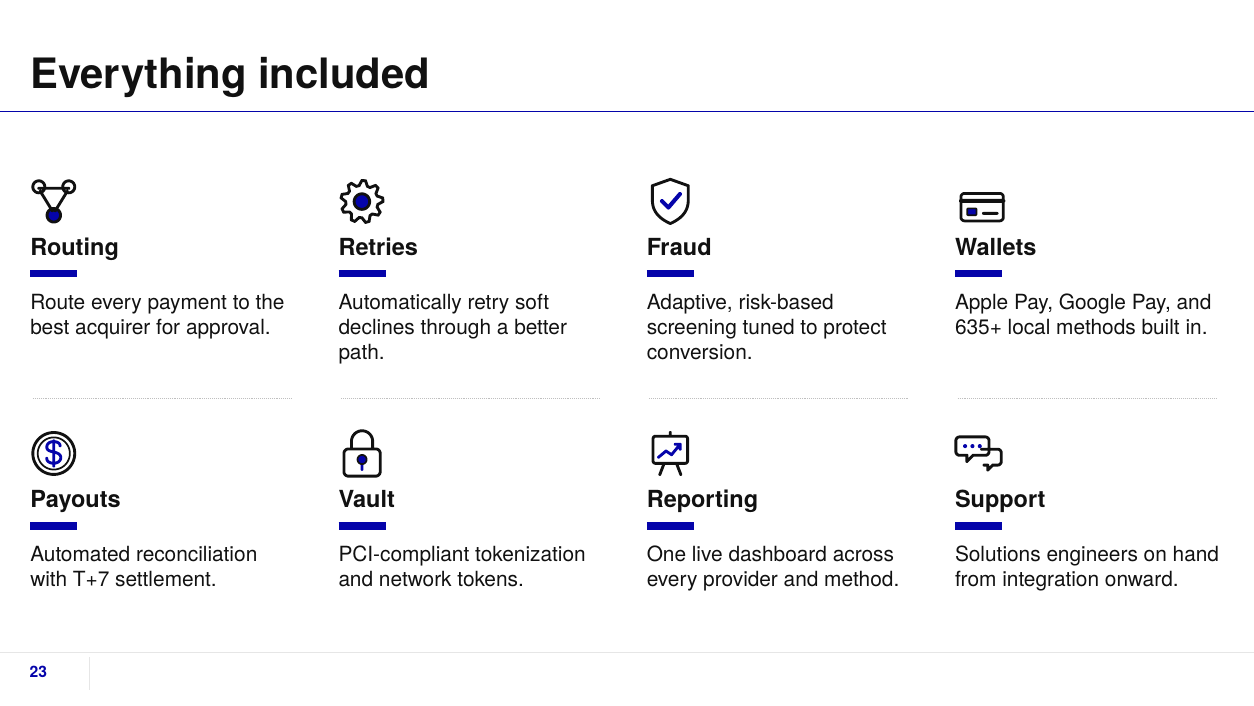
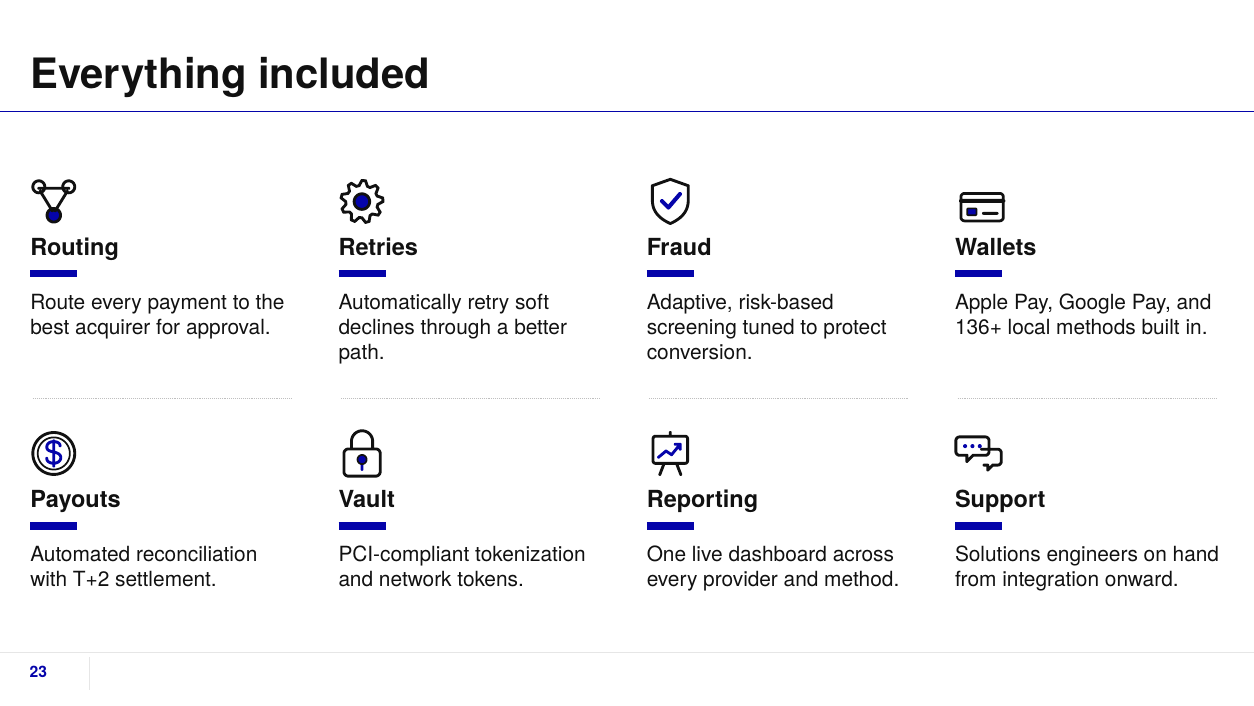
635+: 635+ -> 136+ (979, 327)
T+7: T+7 -> T+2 (91, 579)
